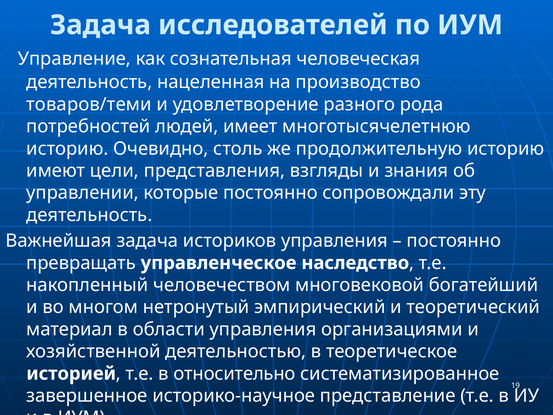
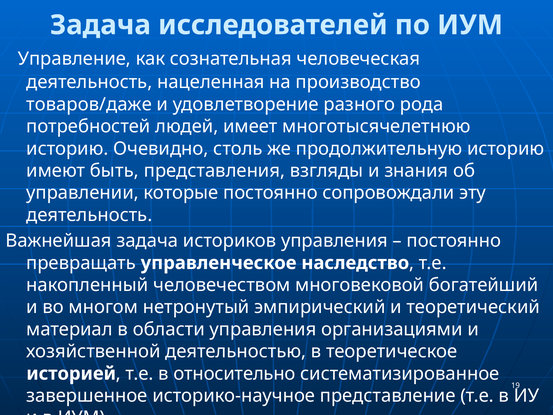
товаров/теми: товаров/теми -> товаров/даже (89, 104)
цели: цели -> быть (114, 171)
